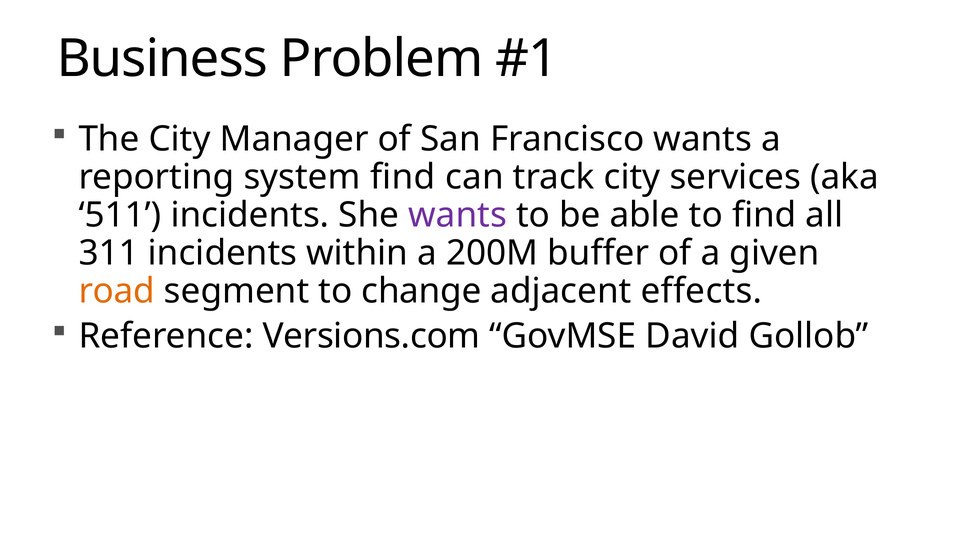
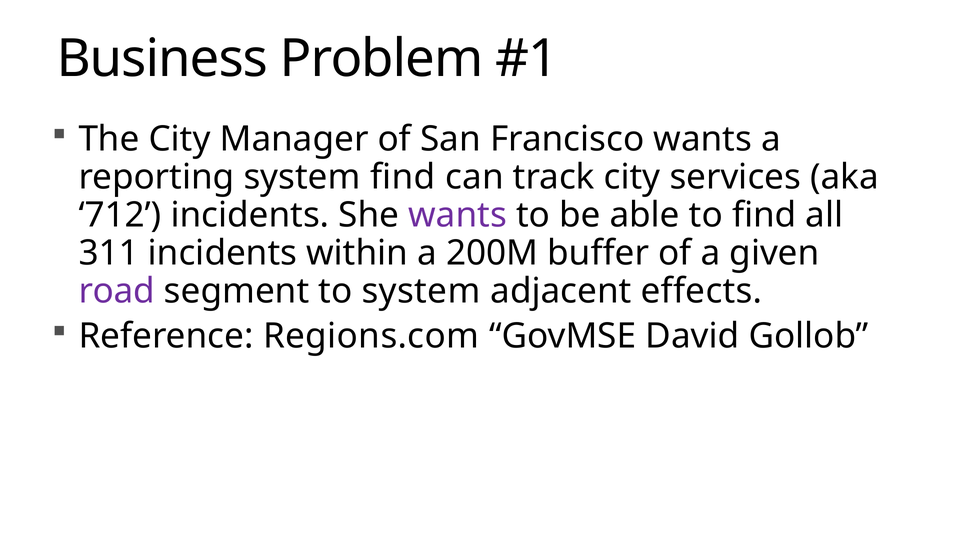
511: 511 -> 712 (120, 215)
road colour: orange -> purple (117, 291)
to change: change -> system (421, 291)
Versions.com: Versions.com -> Regions.com (371, 336)
